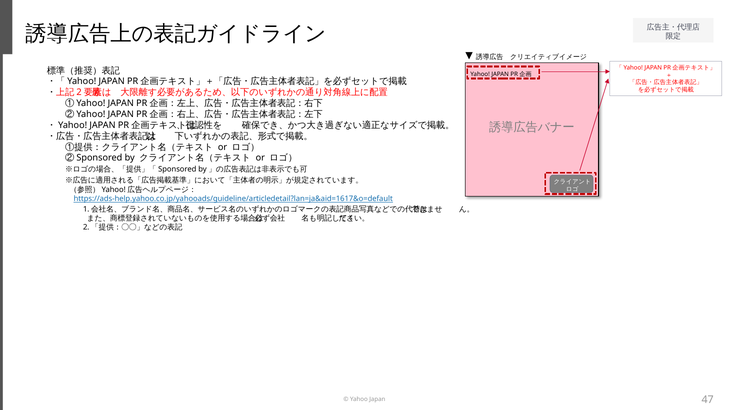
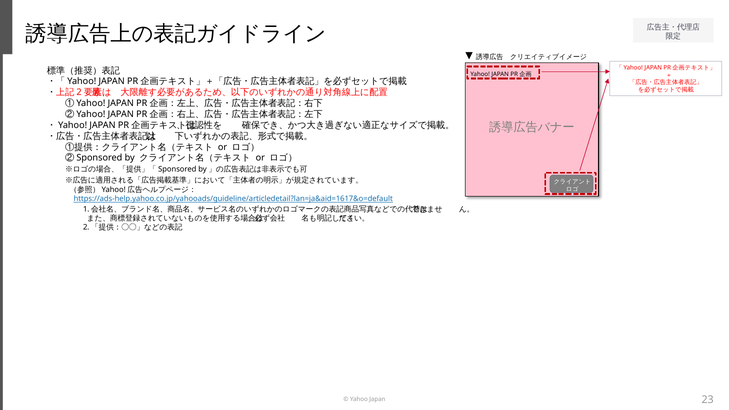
47: 47 -> 23 (708, 400)
